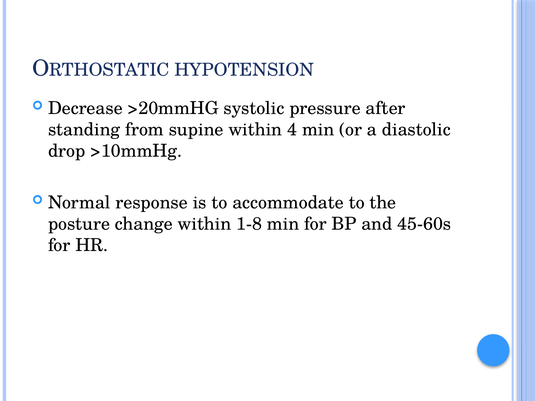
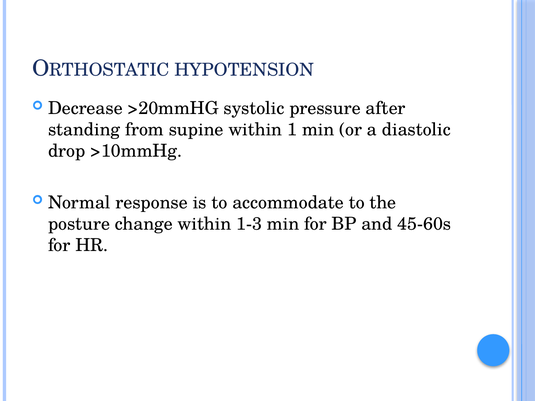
4: 4 -> 1 (292, 130)
1-8: 1-8 -> 1-3 (249, 224)
